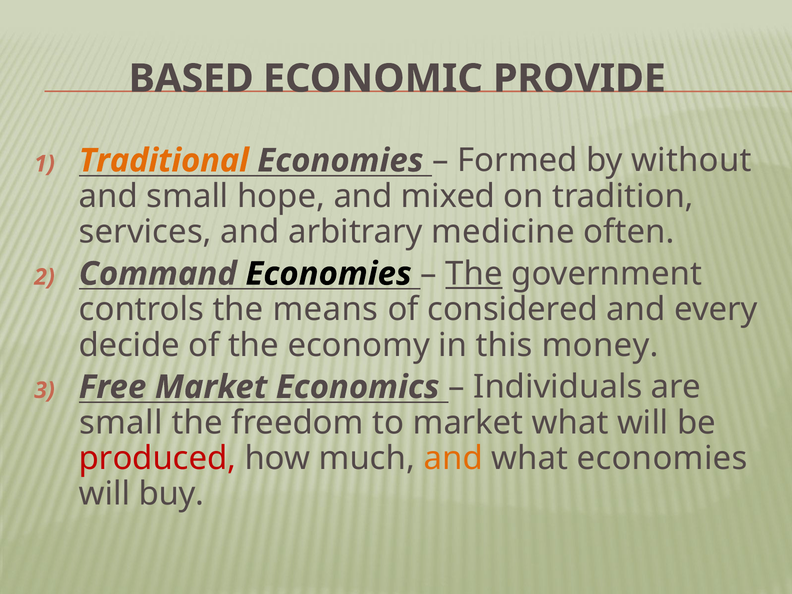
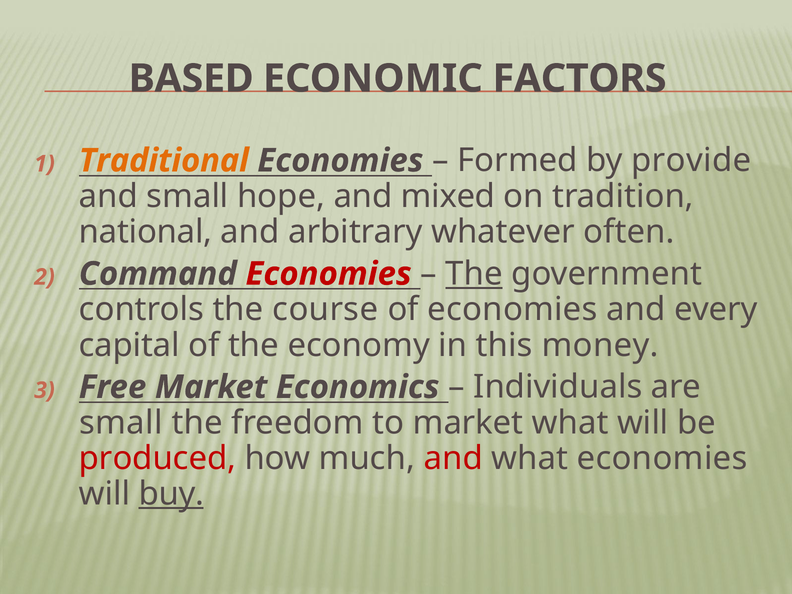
PROVIDE: PROVIDE -> FACTORS (580, 79)
without: without -> provide (691, 161)
services: services -> national (145, 232)
medicine: medicine -> whatever (503, 232)
Economies colour: black -> red (329, 274)
means: means -> course (325, 309)
of considered: considered -> economies (512, 309)
decide: decide -> capital (129, 345)
and colour: orange -> red (453, 458)
buy underline: none -> present (171, 494)
